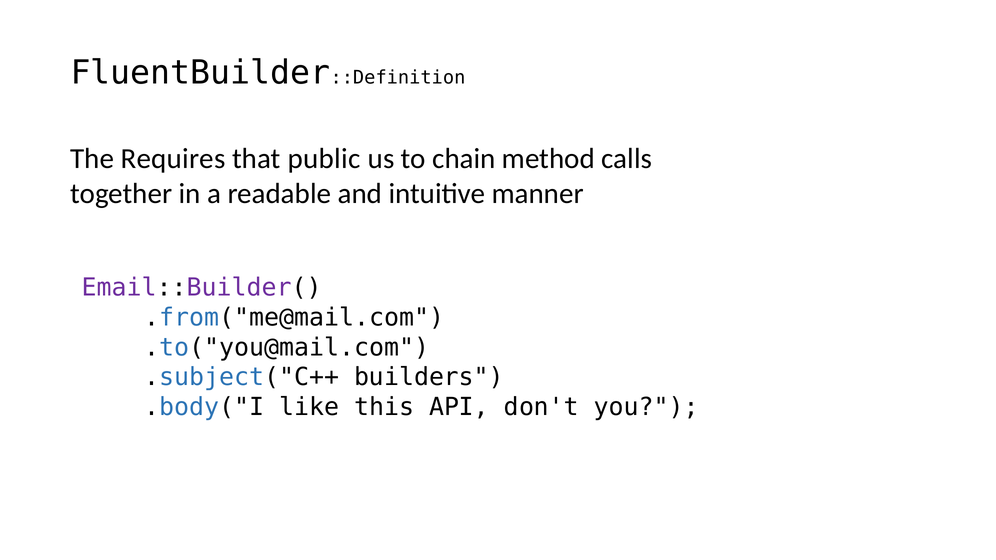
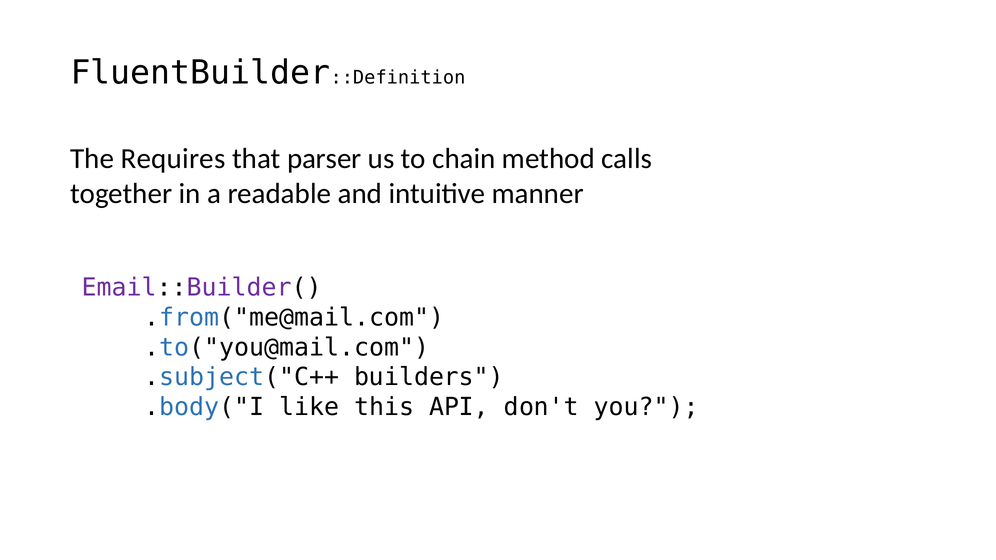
public: public -> parser (324, 159)
